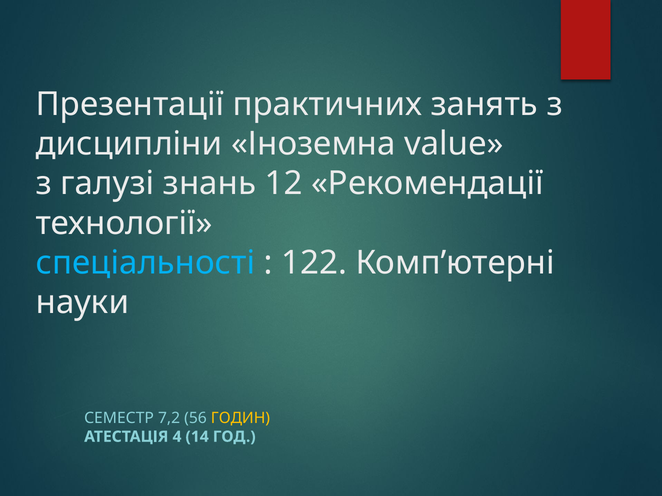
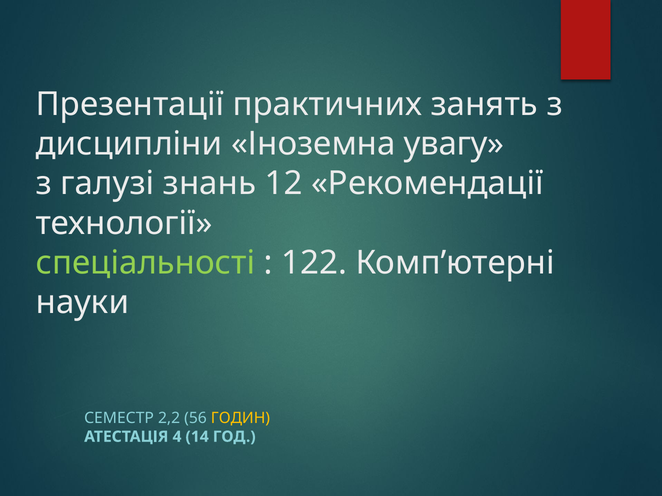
value: value -> увагу (454, 144)
спеціальності colour: light blue -> light green (145, 263)
7,2: 7,2 -> 2,2 (169, 418)
